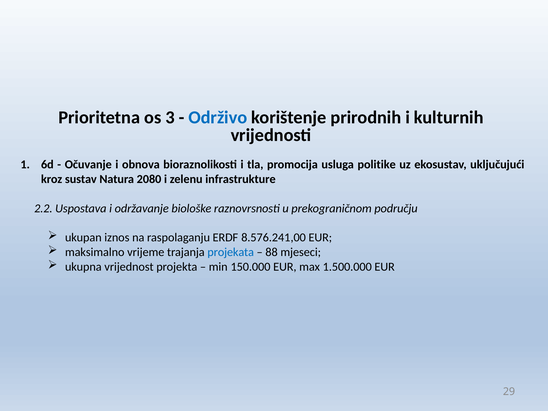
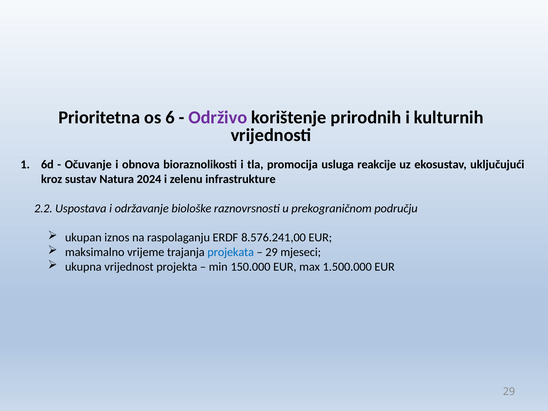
3: 3 -> 6 (170, 117)
Održivo colour: blue -> purple (218, 117)
politike: politike -> reakcije (377, 165)
2080: 2080 -> 2024 (149, 179)
88: 88 -> 29 (272, 252)
